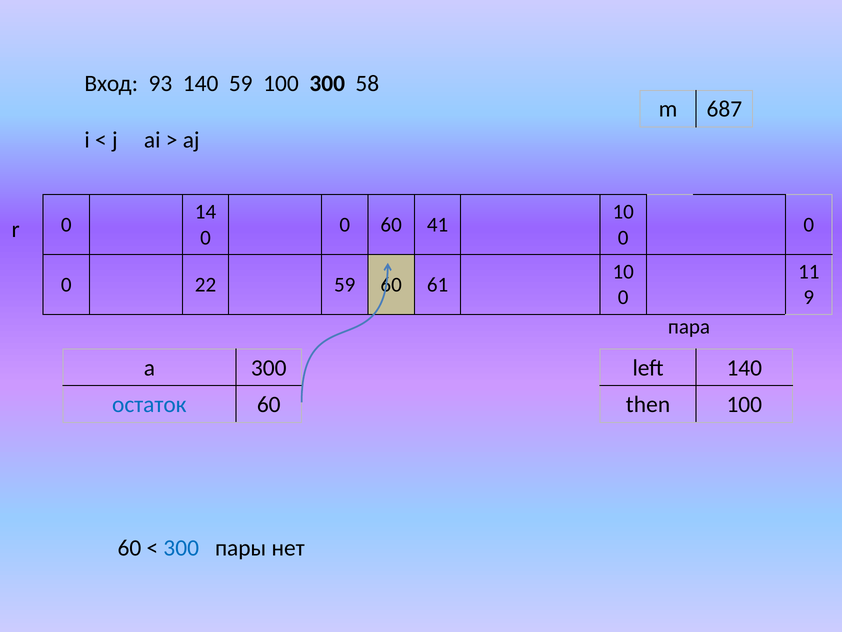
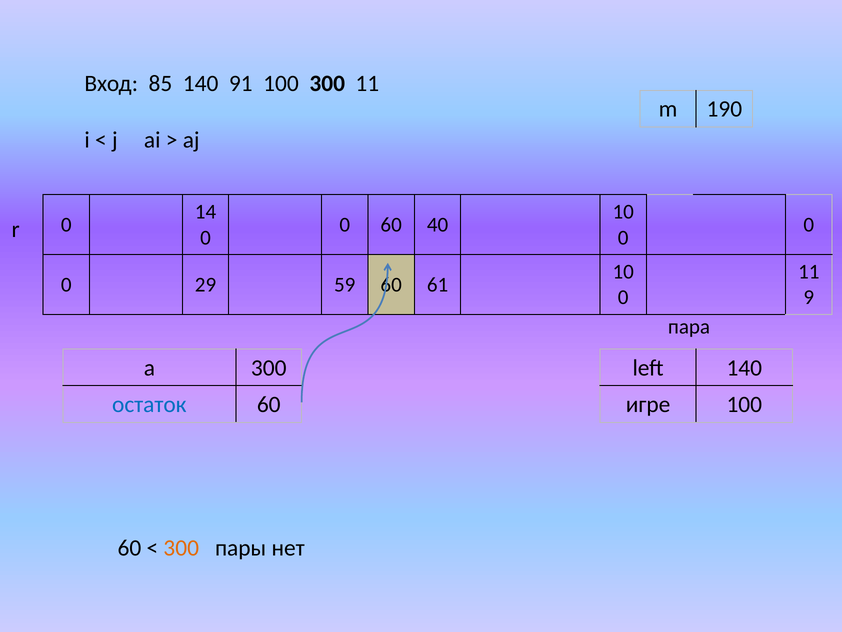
93: 93 -> 85 (160, 84)
140 59: 59 -> 91 (241, 84)
300 58: 58 -> 11 (367, 84)
687: 687 -> 190 (724, 109)
41: 41 -> 40 (438, 225)
22: 22 -> 29 (206, 284)
then: then -> игре (648, 404)
300 colour: blue -> orange (181, 548)
